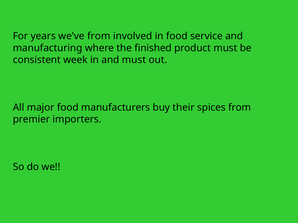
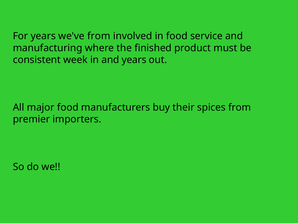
and must: must -> years (134, 60)
